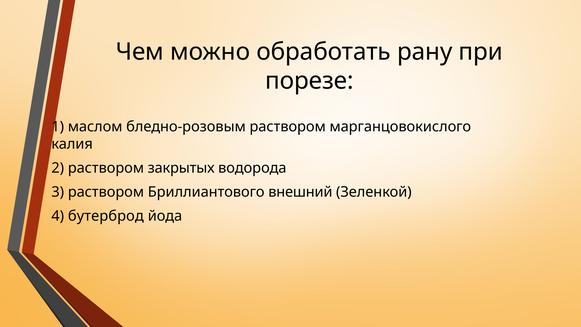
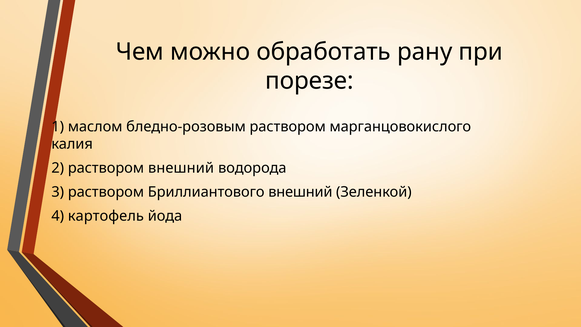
раствором закрытых: закрытых -> внешний (181, 168)
бутерброд: бутерброд -> картофель (106, 216)
